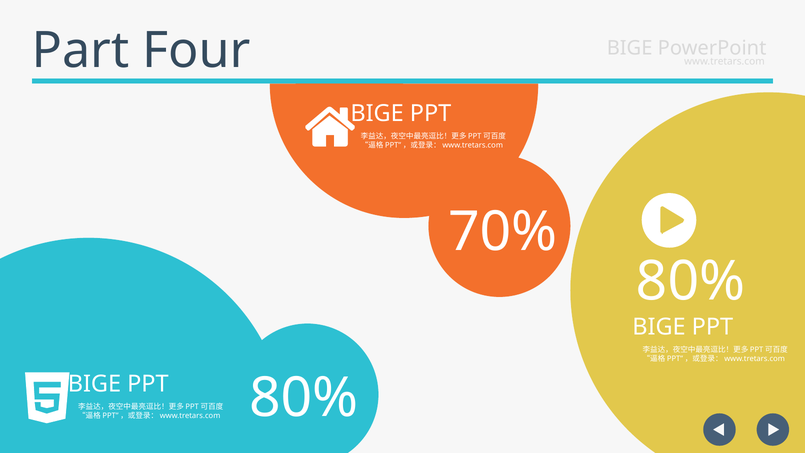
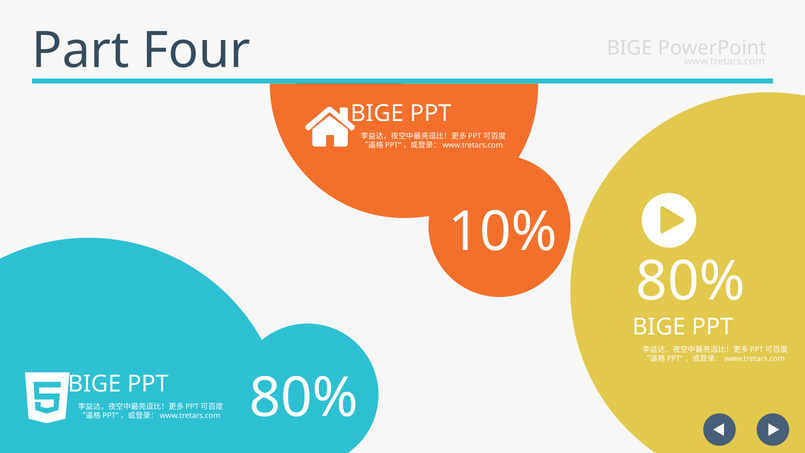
70%: 70% -> 10% (503, 232)
